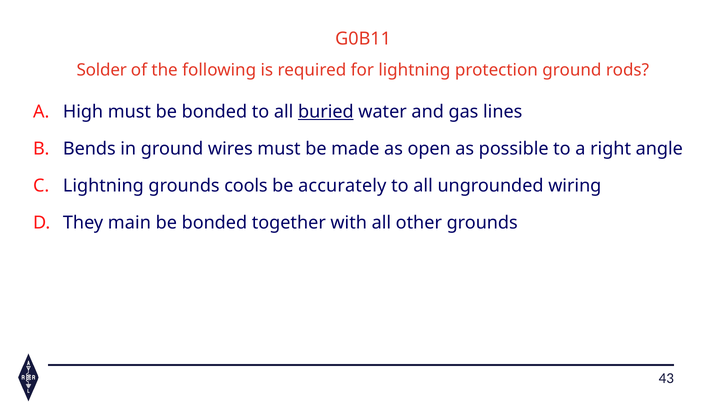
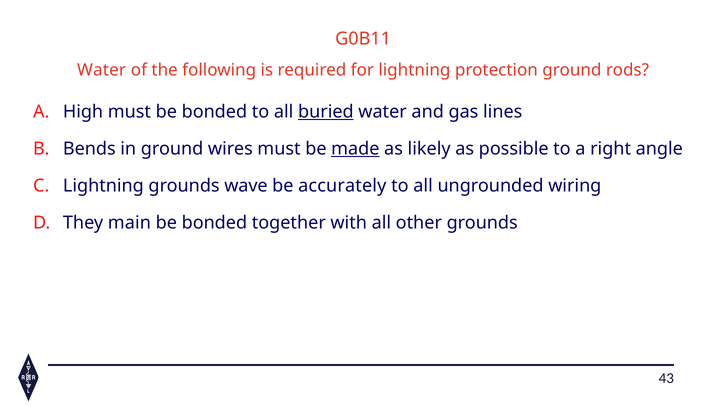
Solder: Solder -> Water (102, 70)
made underline: none -> present (355, 149)
open: open -> likely (429, 149)
cools: cools -> wave (246, 186)
